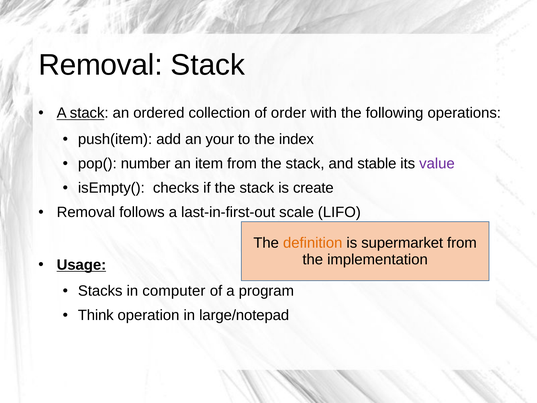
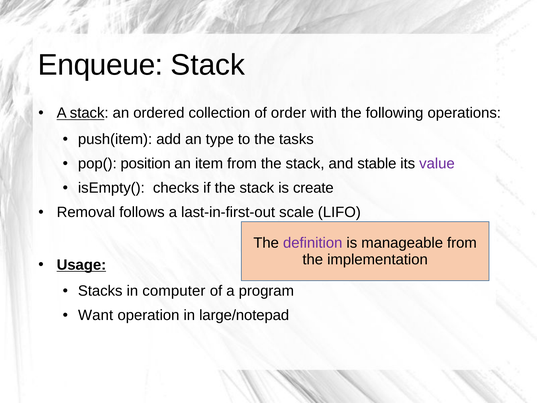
Removal: Removal -> Enqueue (101, 65)
your: your -> type (220, 139)
index: index -> tasks (296, 139)
number: number -> position (146, 164)
definition colour: orange -> purple (313, 243)
supermarket: supermarket -> manageable (402, 243)
Think: Think -> Want (96, 315)
